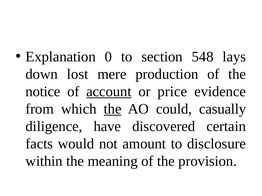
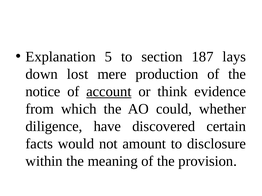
0: 0 -> 5 (108, 57)
548: 548 -> 187 (203, 57)
price: price -> think (172, 92)
the underline: present -> none (113, 109)
casually: casually -> whether (223, 109)
